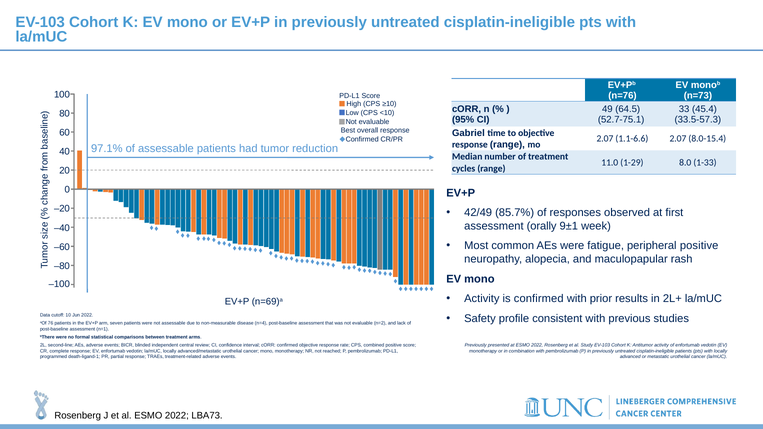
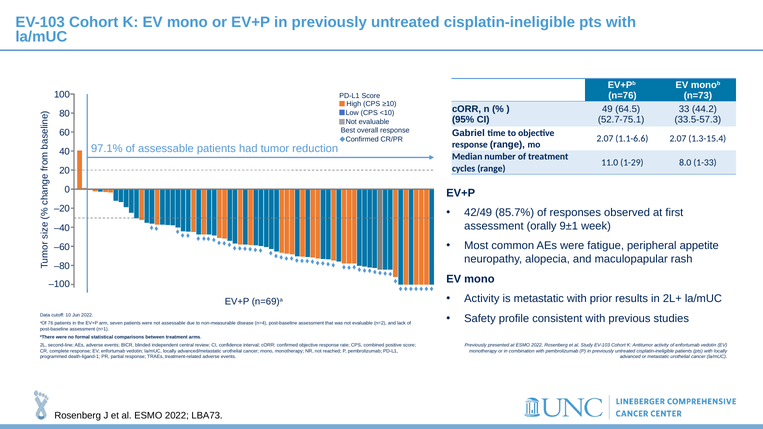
45.4: 45.4 -> 44.2 (704, 109)
8.0-15.4: 8.0-15.4 -> 1.3-15.4 (707, 139)
peripheral positive: positive -> appetite (699, 246)
is confirmed: confirmed -> metastatic (539, 299)
